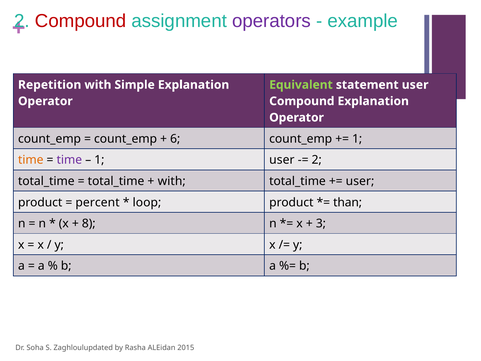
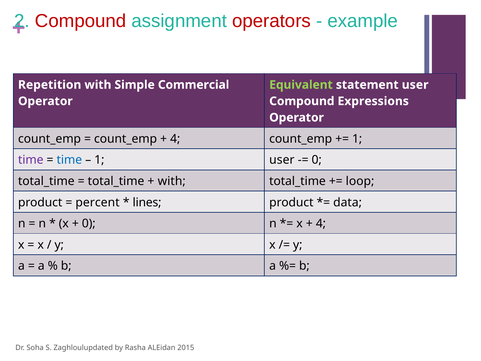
operators colour: purple -> red (272, 21)
Simple Explanation: Explanation -> Commercial (194, 85)
Compound Explanation: Explanation -> Expressions (373, 101)
6: 6 -> 4 (175, 139)
time colour: orange -> purple (31, 160)
time colour: purple -> blue (69, 160)
2: 2 -> 0 (317, 160)
user: user -> loop (360, 181)
loop: loop -> lines (147, 202)
than: than -> data (348, 202)
8: 8 -> 0 (89, 223)
3: 3 -> 4 (321, 223)
